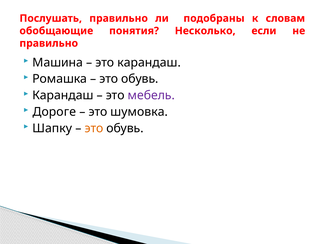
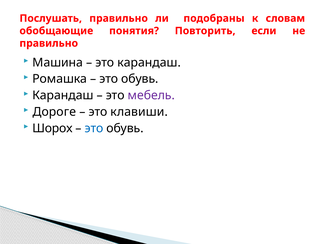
Несколько: Несколько -> Повторить (205, 31)
шумовка: шумовка -> клавиши (139, 112)
Шапку: Шапку -> Шорох (52, 128)
это colour: orange -> blue (94, 128)
